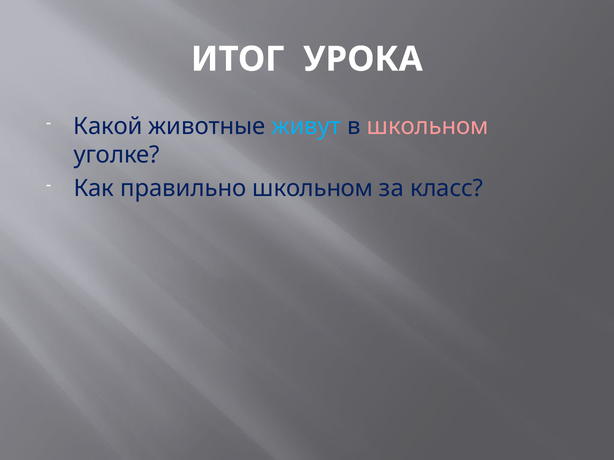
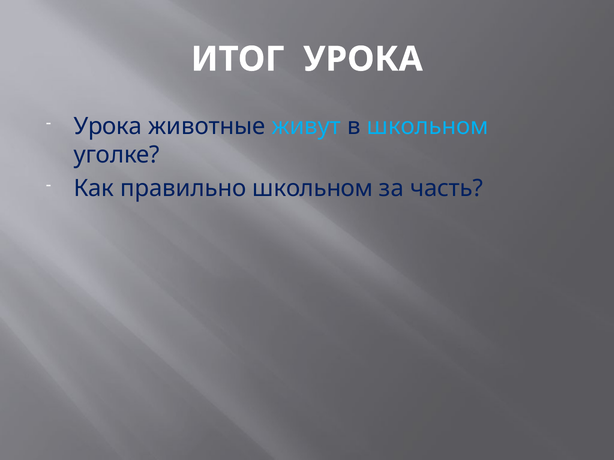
Какой: Какой -> Урока (108, 126)
школьном colour: pink -> light blue (428, 126)
класс: класс -> часть (447, 189)
